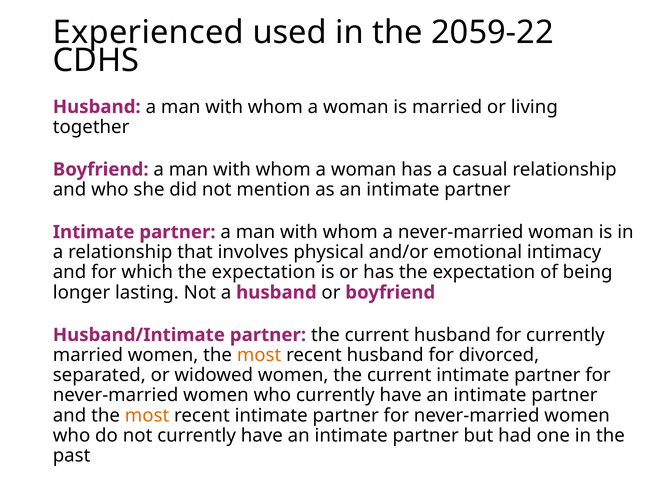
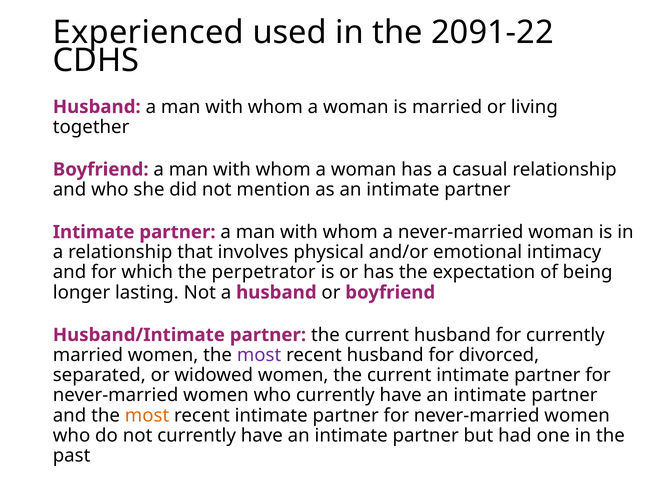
2059-22: 2059-22 -> 2091-22 (492, 32)
which the expectation: expectation -> perpetrator (264, 272)
most colour: orange -> purple (259, 355)
